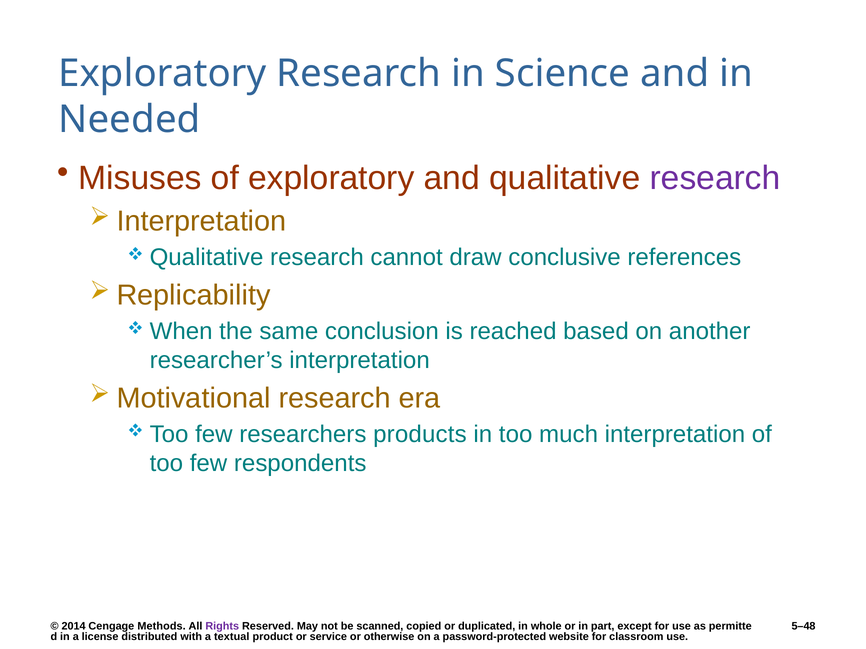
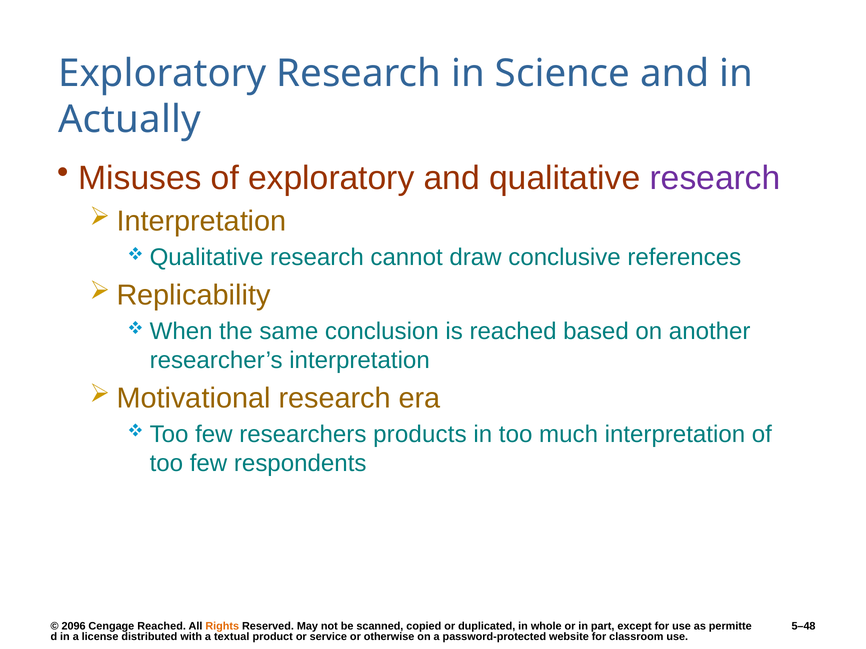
Needed: Needed -> Actually (129, 120)
2014: 2014 -> 2096 (74, 626)
Cengage Methods: Methods -> Reached (162, 626)
Rights colour: purple -> orange (222, 626)
